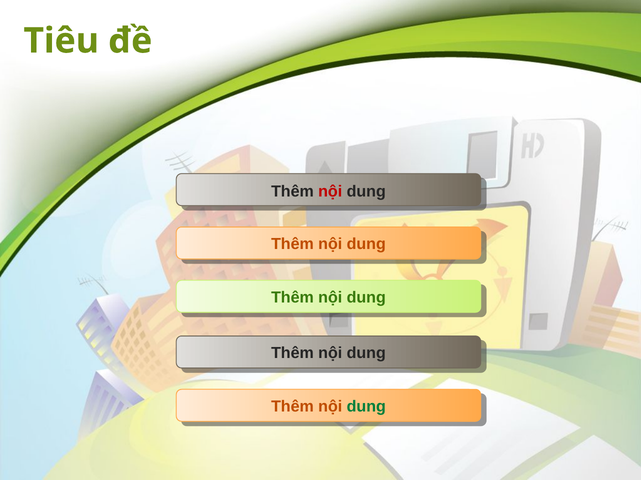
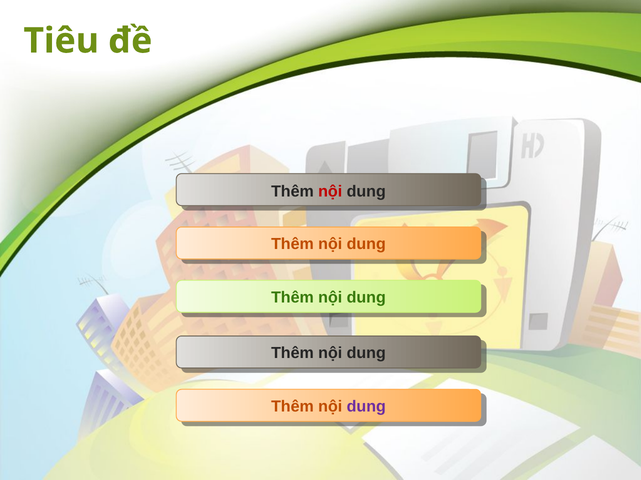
dung colour: green -> purple (366, 407)
